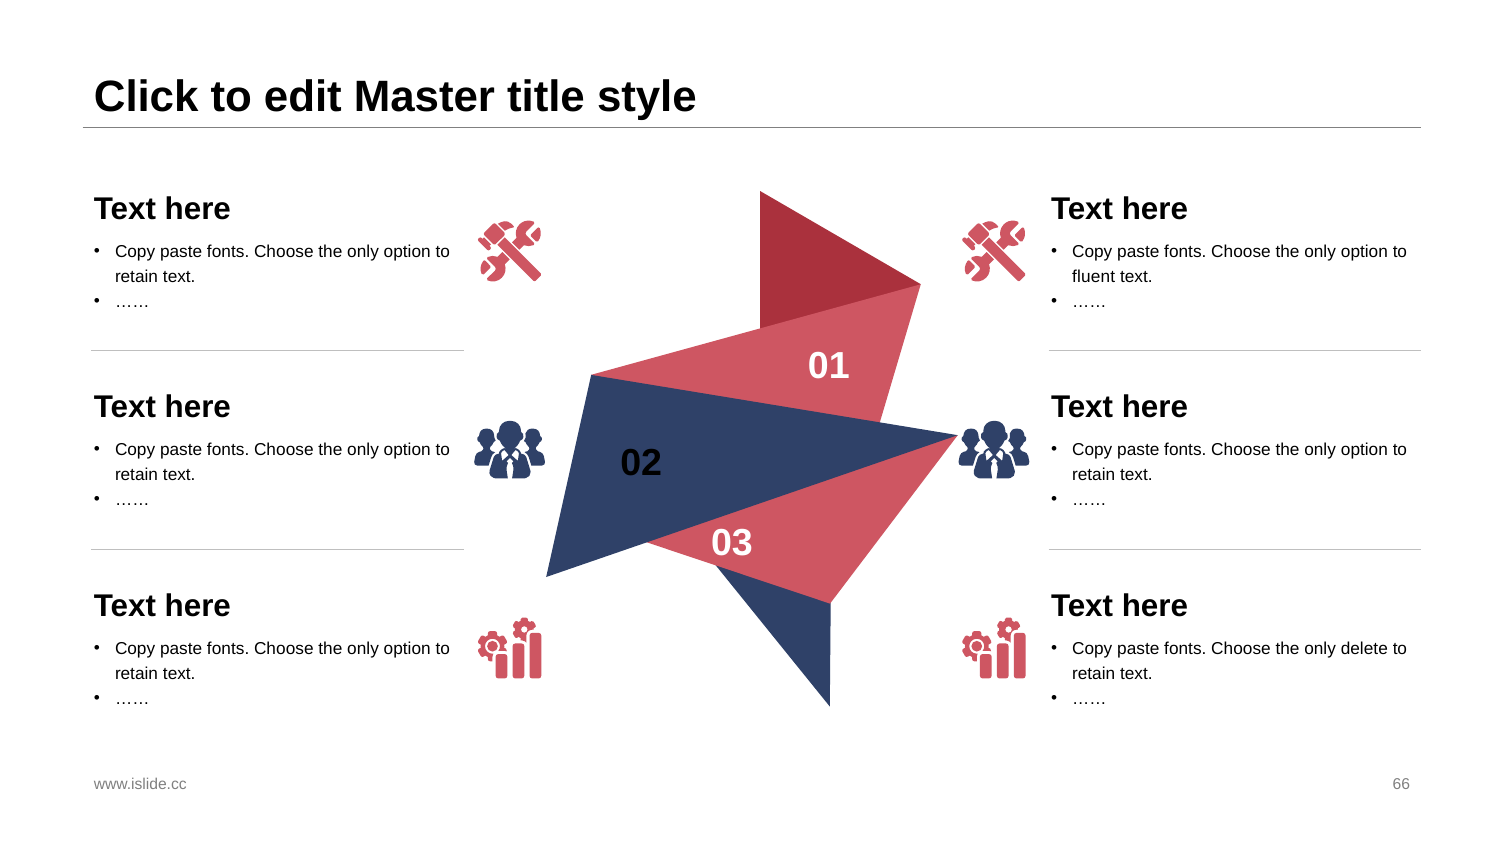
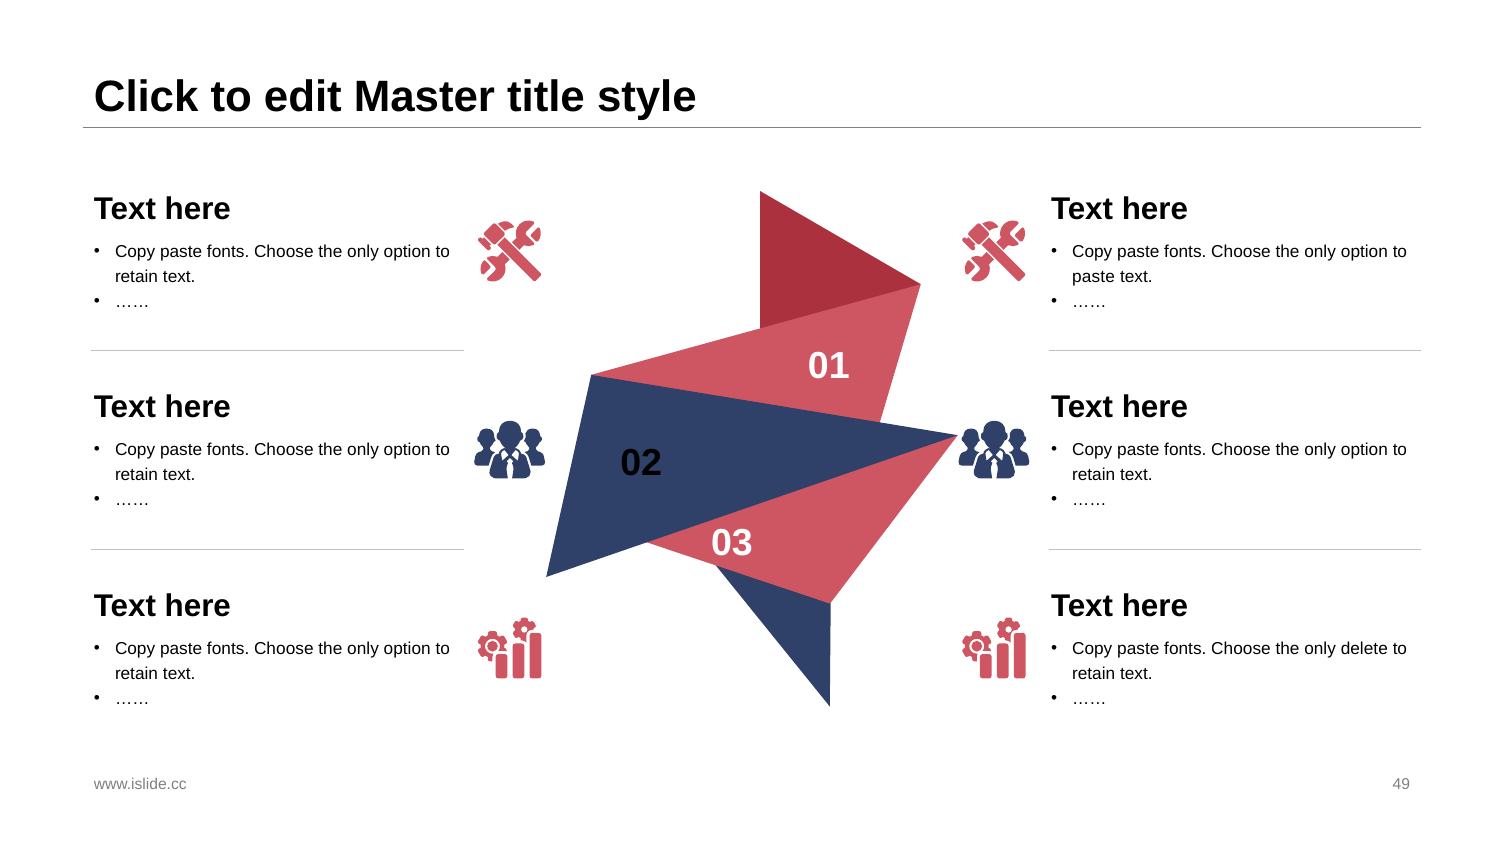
fluent: fluent -> paste (1094, 276)
66: 66 -> 49 (1401, 784)
